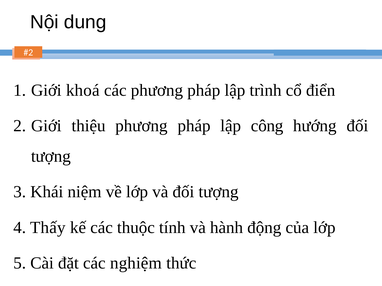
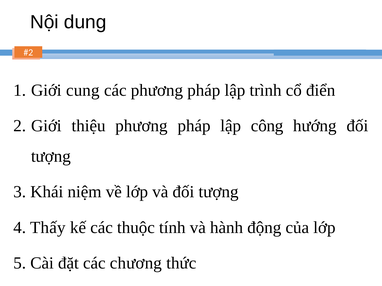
khoá: khoá -> cung (83, 90)
nghiệm: nghiệm -> chương (136, 264)
